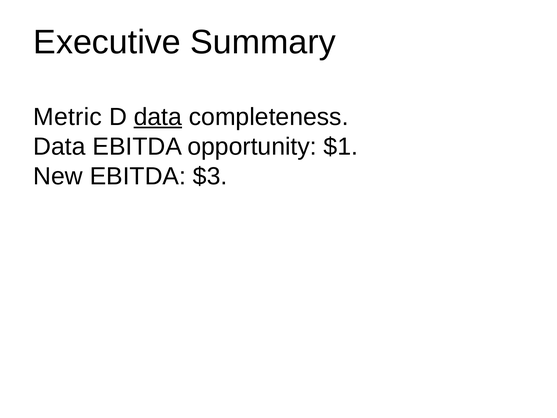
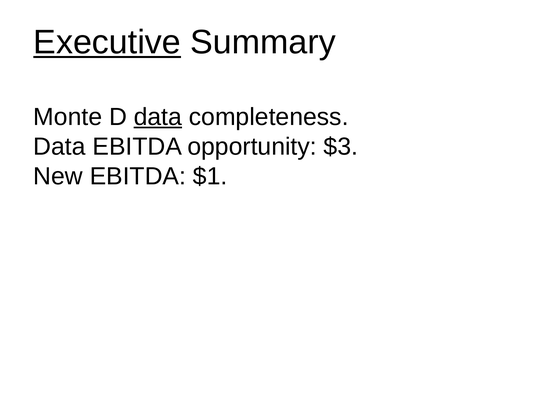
Executive underline: none -> present (107, 42)
Metric: Metric -> Monte (68, 117)
$1: $1 -> $3 (341, 147)
$3: $3 -> $1 (210, 176)
